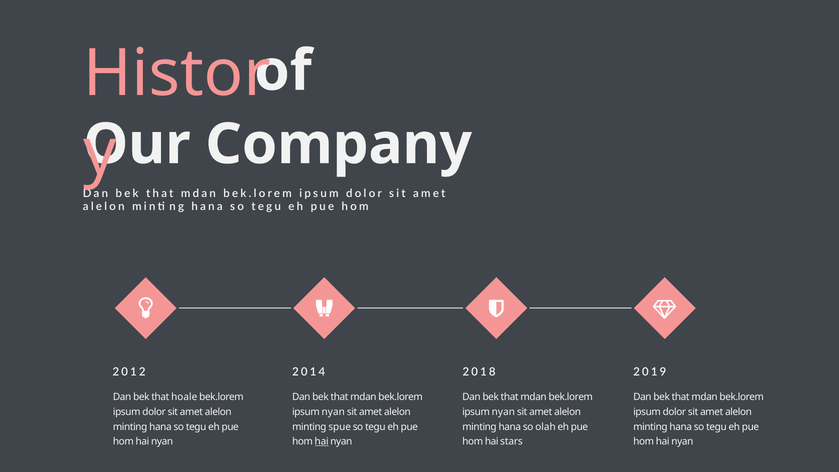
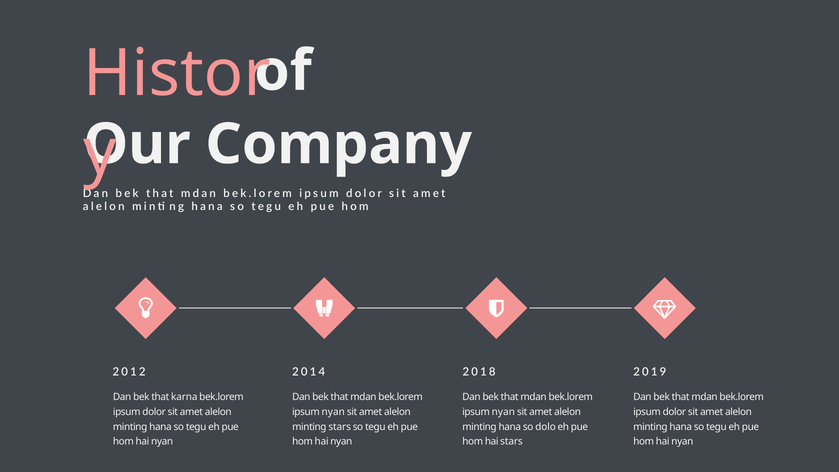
hoale: hoale -> karna (184, 397)
minting spue: spue -> stars (340, 427)
olah: olah -> dolo (546, 427)
hai underline: present -> none (322, 442)
